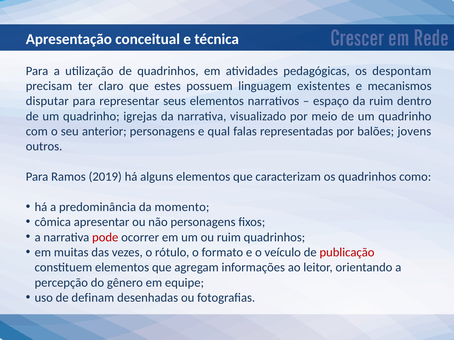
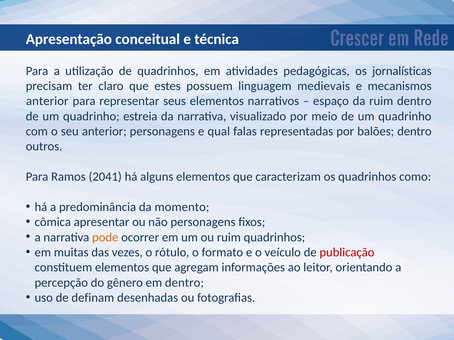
despontam: despontam -> jornalísticas (402, 71)
existentes: existentes -> medievais (324, 86)
disputar: disputar -> anterior (47, 101)
igrejas: igrejas -> estreia (140, 116)
balões jovens: jovens -> dentro (414, 132)
2019: 2019 -> 2041 (105, 177)
pode colour: red -> orange (105, 238)
em equipe: equipe -> dentro (184, 283)
